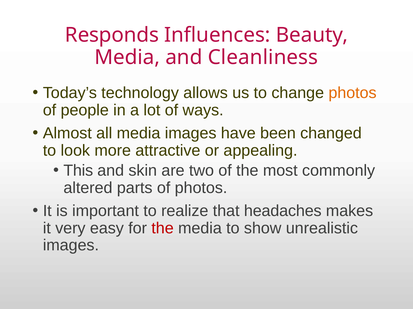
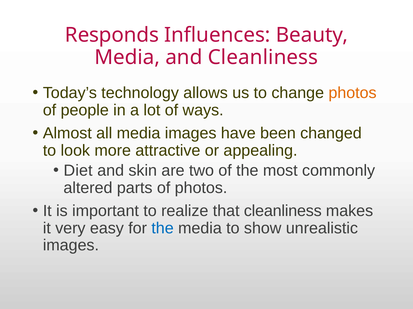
This: This -> Diet (78, 171)
that headaches: headaches -> cleanliness (283, 211)
the colour: red -> blue (163, 229)
